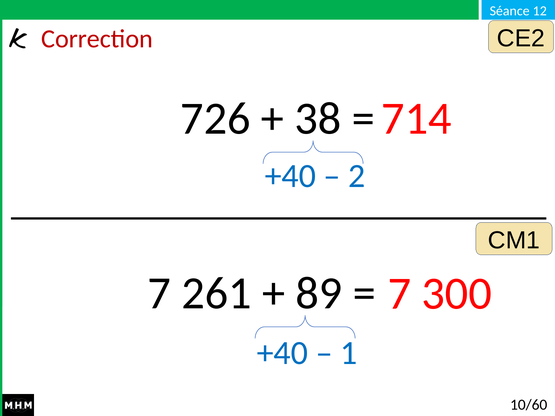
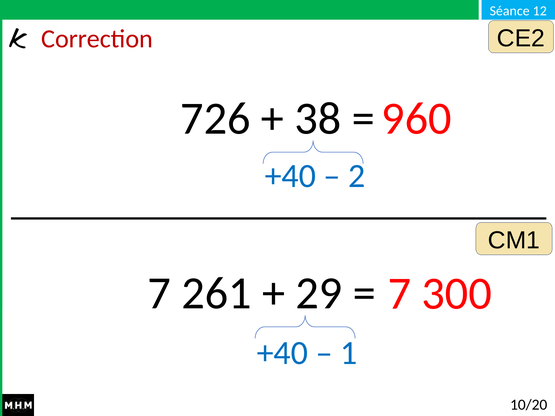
714: 714 -> 960 (416, 119)
89: 89 -> 29 (319, 294)
10/60: 10/60 -> 10/20 (529, 405)
